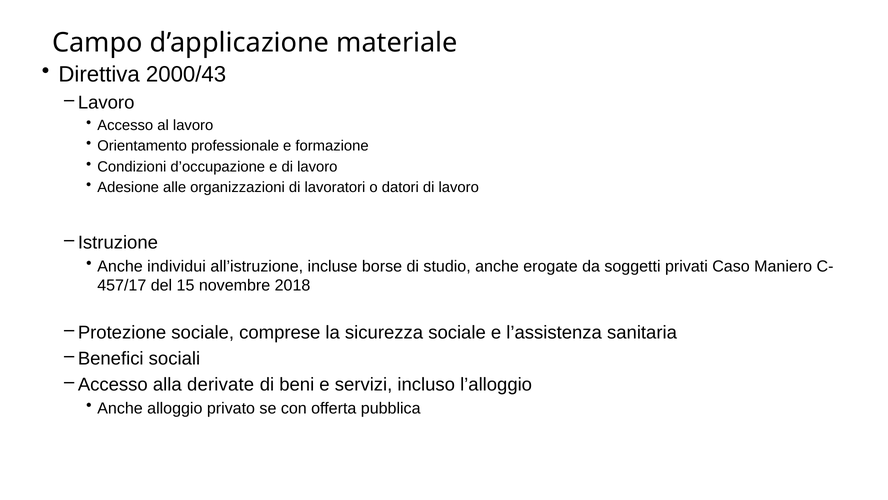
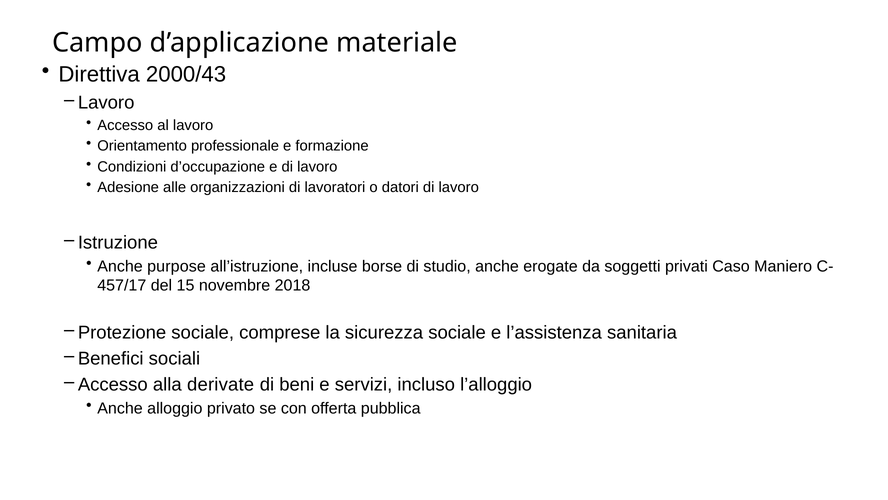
individui: individui -> purpose (177, 266)
